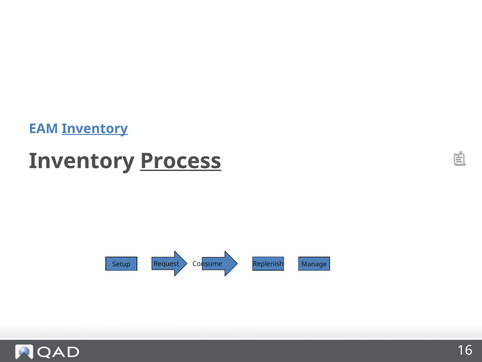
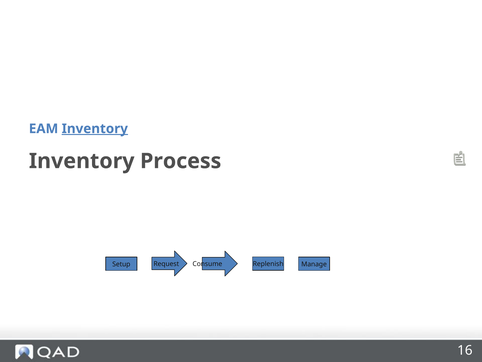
Process underline: present -> none (181, 161)
